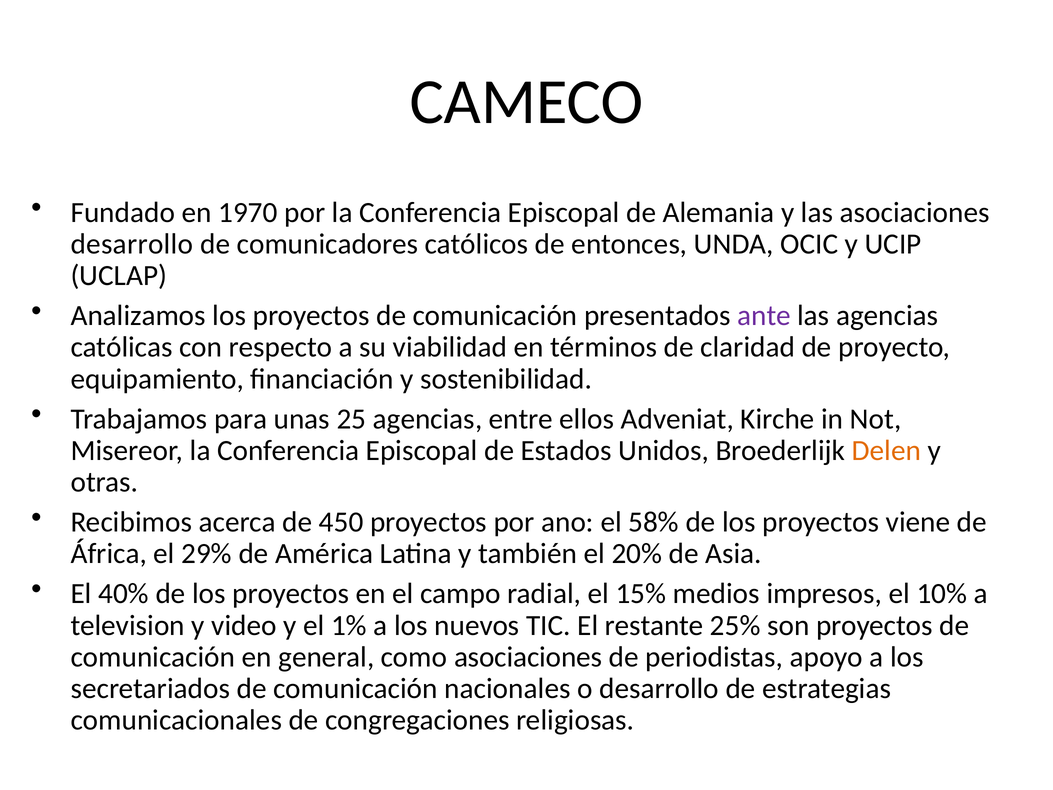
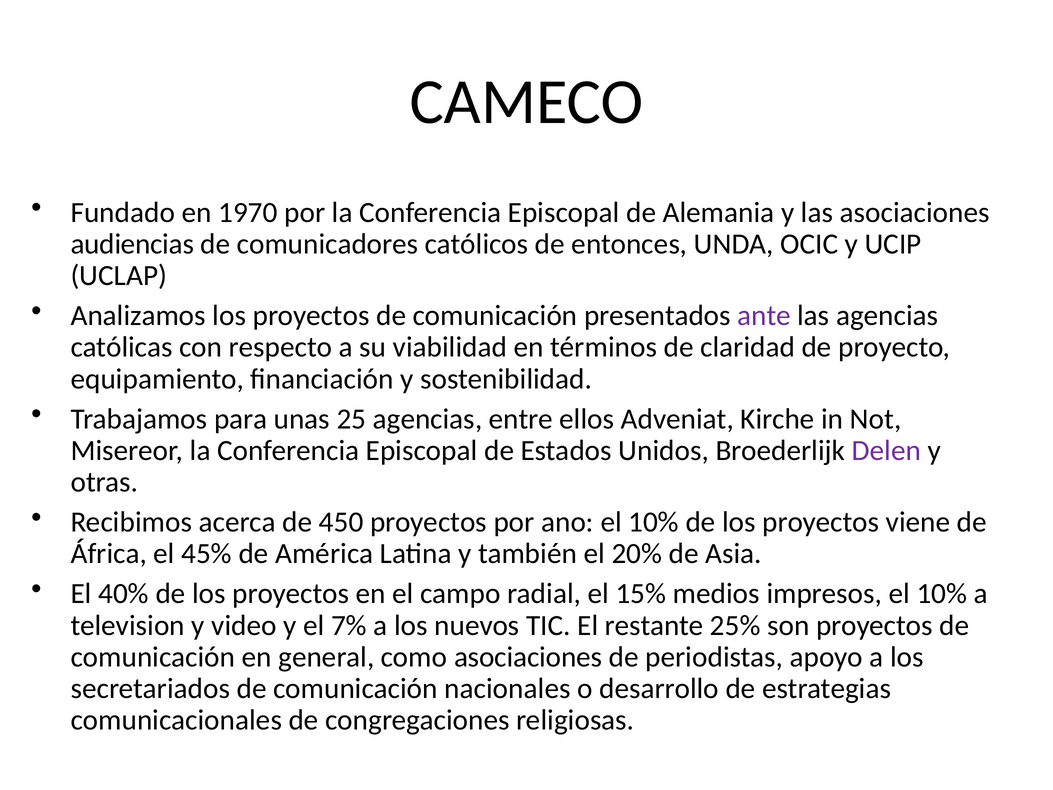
desarrollo: desarrollo -> audiencias (132, 244)
Delen colour: orange -> purple (886, 450)
ano el 58%: 58% -> 10% (654, 522)
29%: 29% -> 45% (207, 554)
1%: 1% -> 7% (349, 625)
